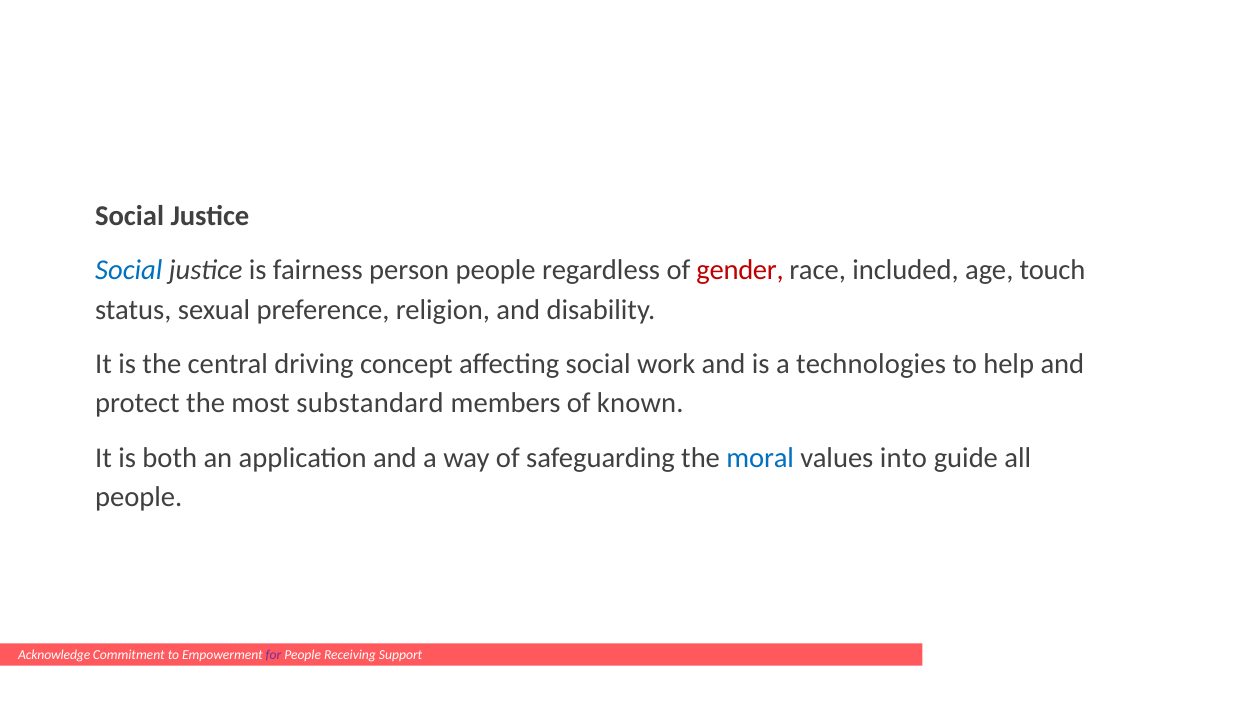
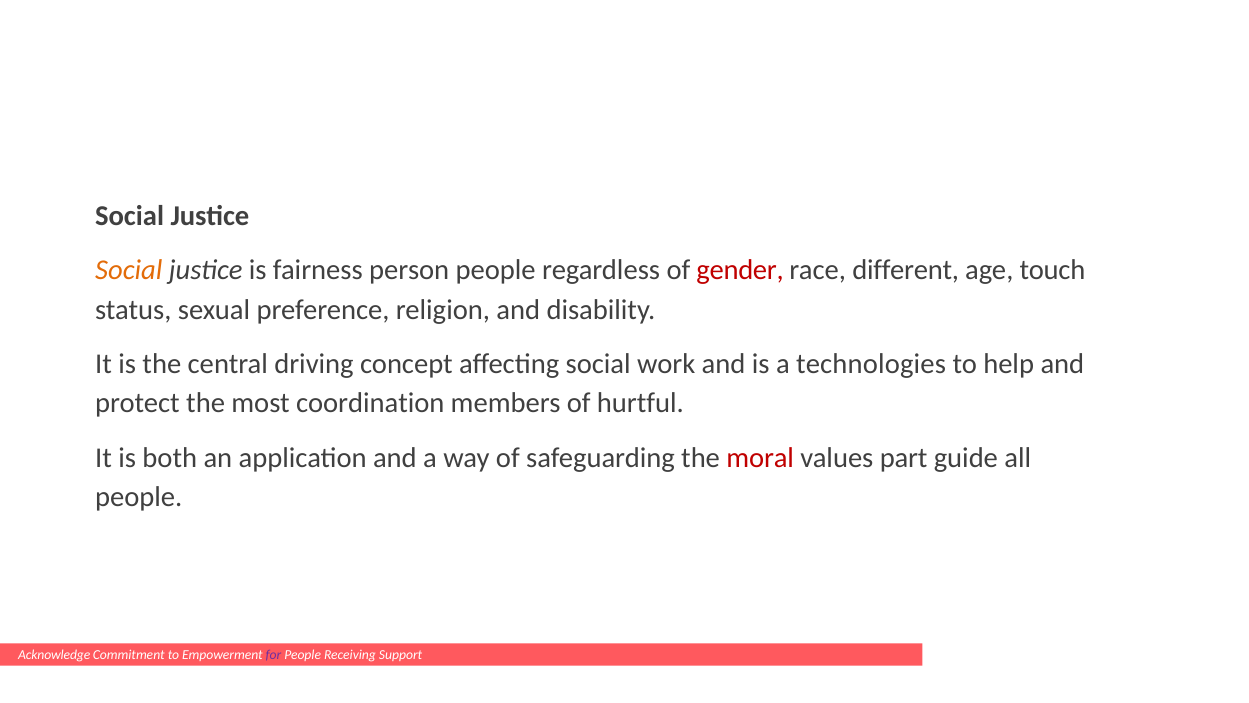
Social colour: blue -> orange (129, 270)
included: included -> different (906, 270)
substandard: substandard -> coordination (370, 403)
known: known -> hurtful (640, 403)
moral colour: blue -> red (760, 458)
into: into -> part (904, 458)
